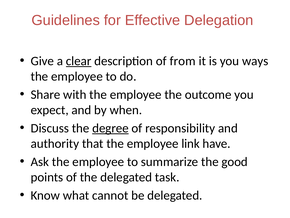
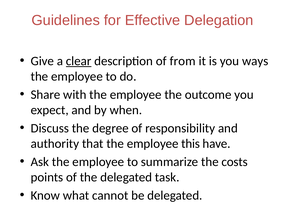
degree underline: present -> none (110, 128)
link: link -> this (191, 143)
good: good -> costs (235, 161)
